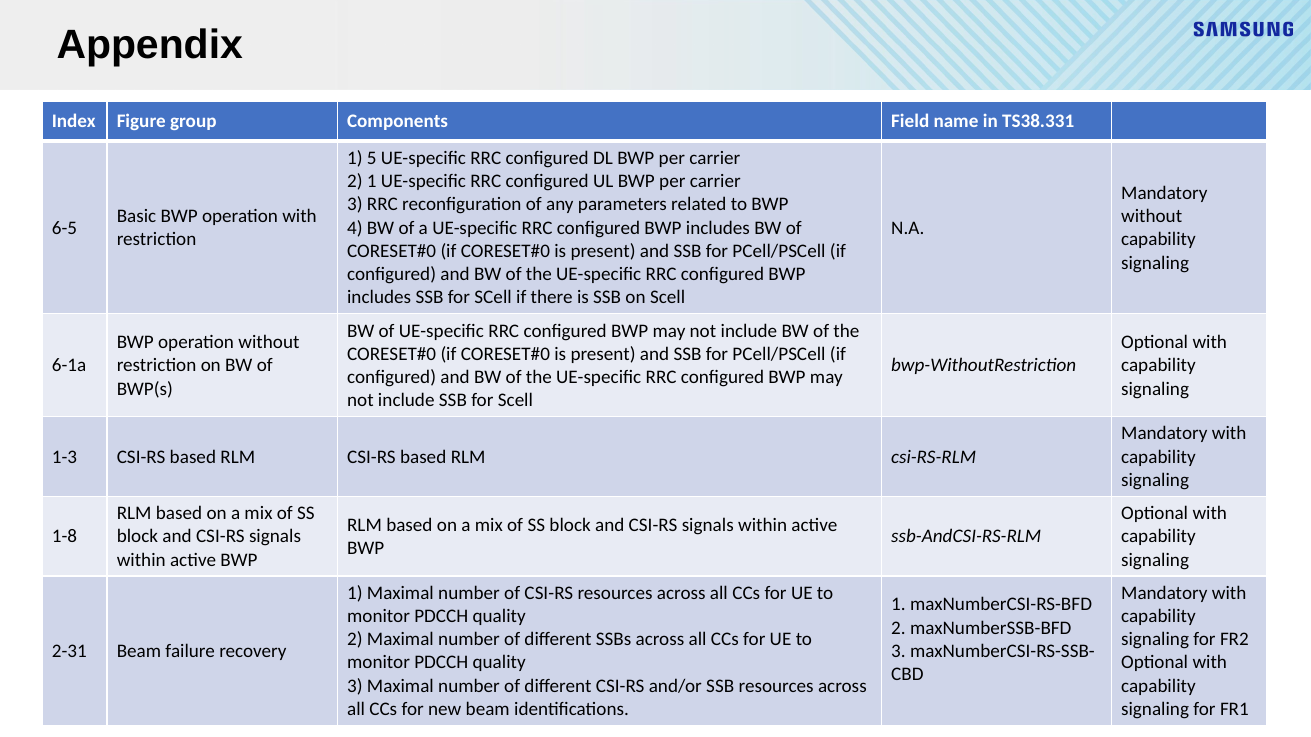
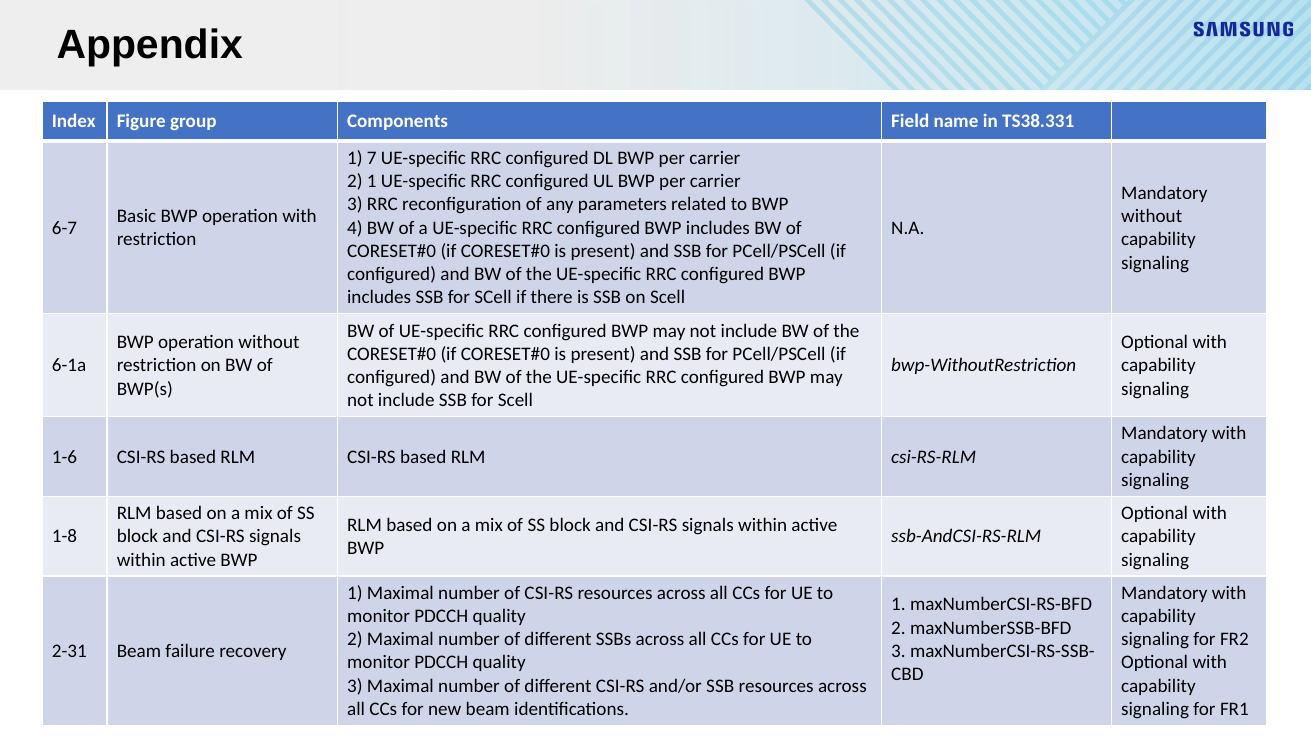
5: 5 -> 7 (372, 158)
6-5: 6-5 -> 6-7 (65, 228)
1-3: 1-3 -> 1-6 (65, 457)
